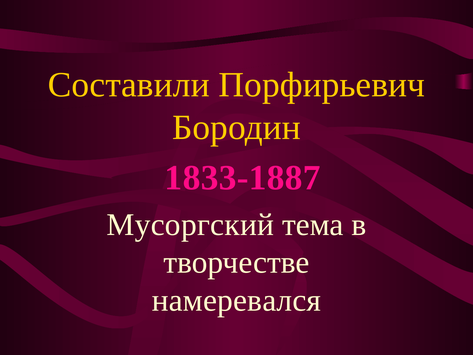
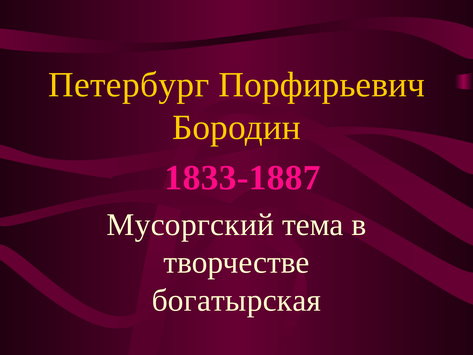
Составили: Составили -> Петербург (129, 85)
намеревался: намеревался -> богатырская (236, 300)
